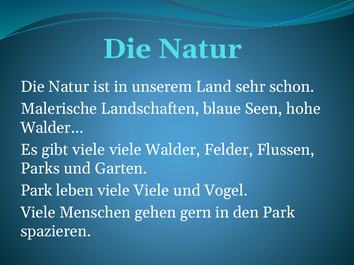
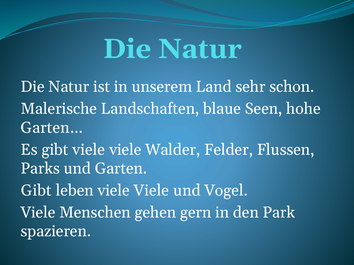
Walder…: Walder… -> Garten… (52, 128)
Park: Park -> Gibt (36, 191)
